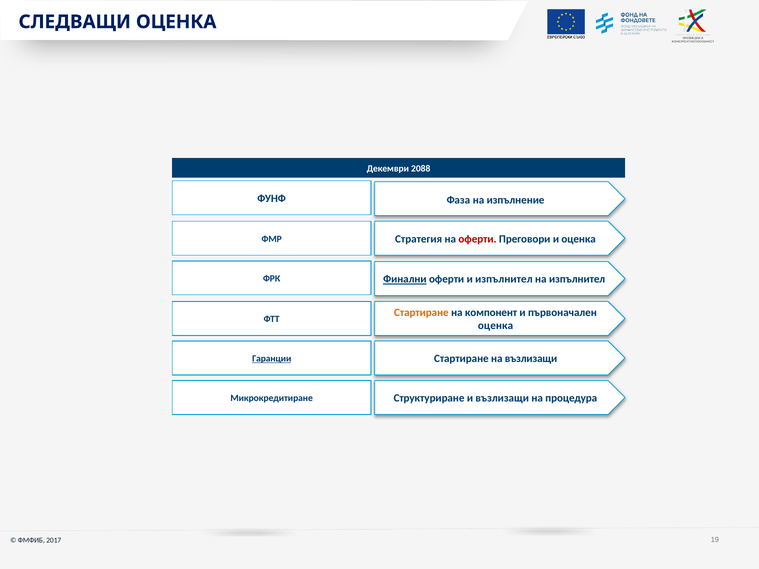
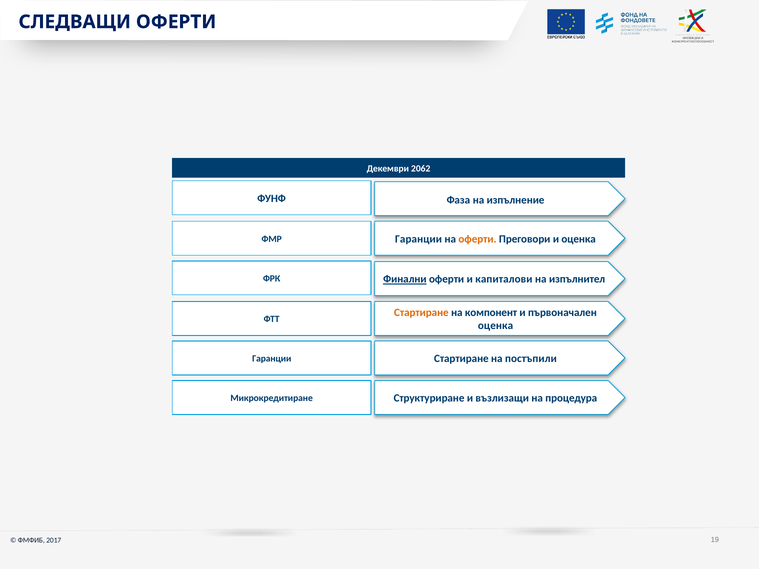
СЛЕДВАЩИ ОЦЕНКА: ОЦЕНКА -> ОФЕРТИ (176, 22)
2088: 2088 -> 2062 (421, 169)
Стратегия: Стратегия -> Гаранции (419, 239)
оферти colour: red -> orange (478, 239)
и изпълнител: изпълнител -> капиталови (504, 279)
на възлизащи: възлизащи -> постъпили (531, 359)
Гаранции underline: present -> none (272, 359)
